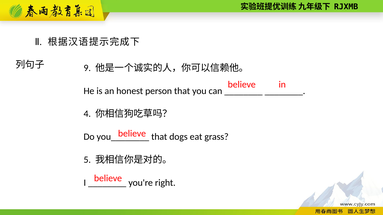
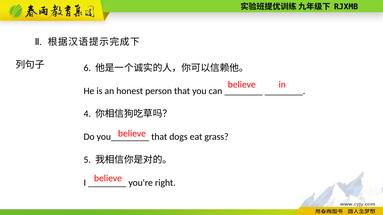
9: 9 -> 6 (87, 68)
